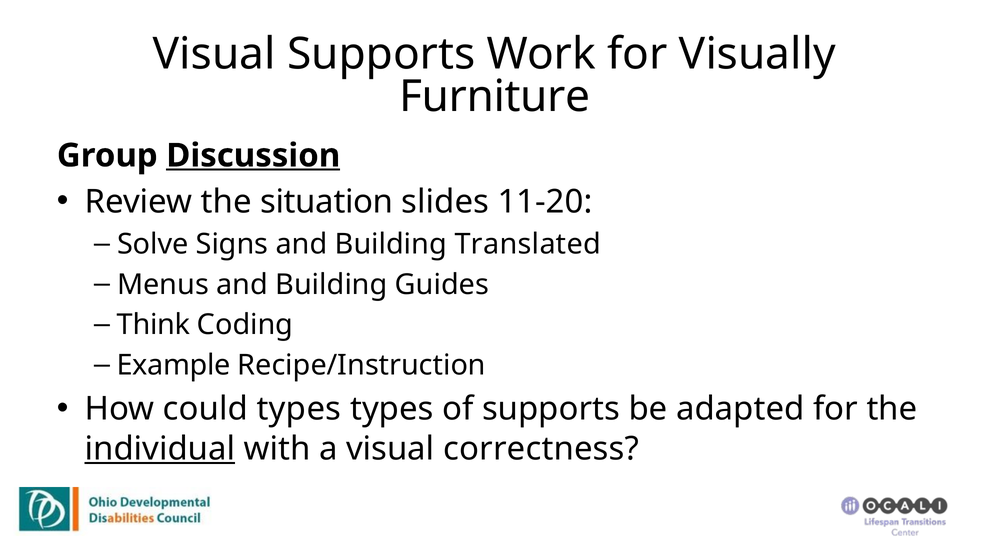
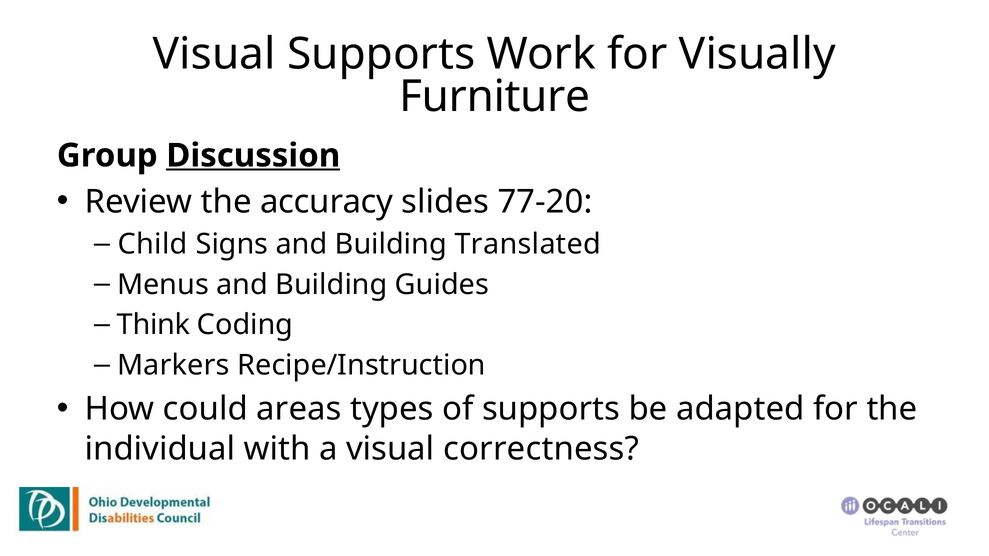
situation: situation -> accuracy (327, 202)
11-20: 11-20 -> 77-20 (545, 202)
Solve: Solve -> Child (153, 244)
Example: Example -> Markers (173, 365)
could types: types -> areas (299, 409)
individual underline: present -> none (160, 449)
